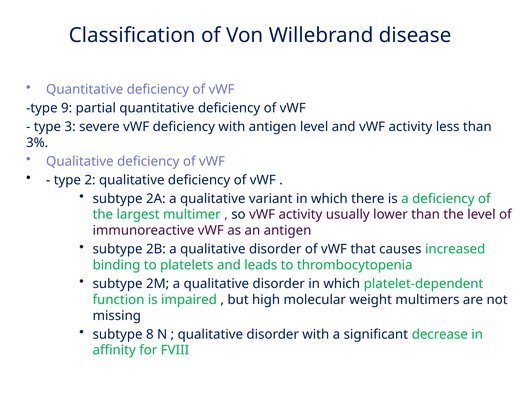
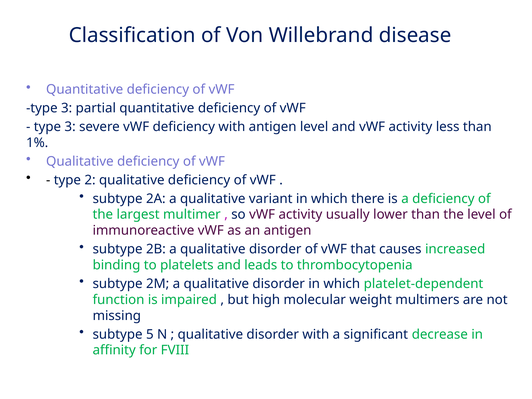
9: 9 -> 3 (67, 108)
3%: 3% -> 1% (37, 143)
8: 8 -> 5 (150, 334)
